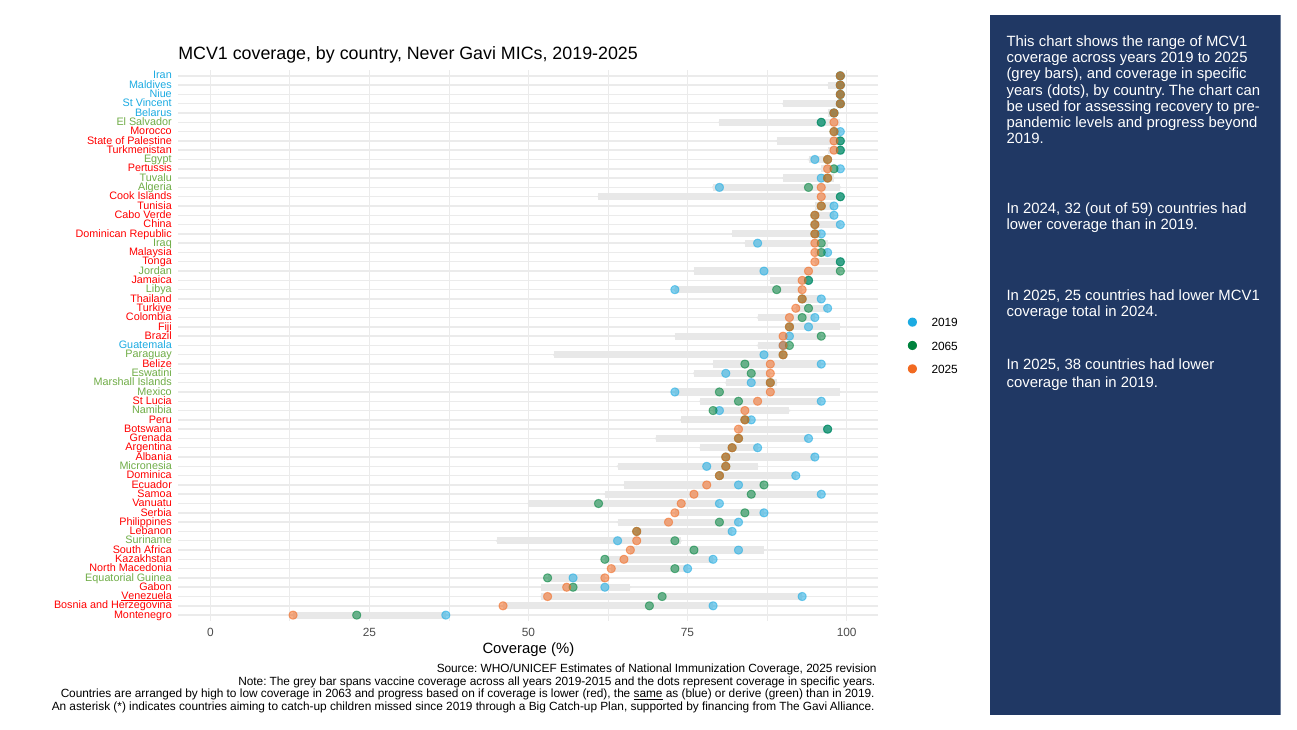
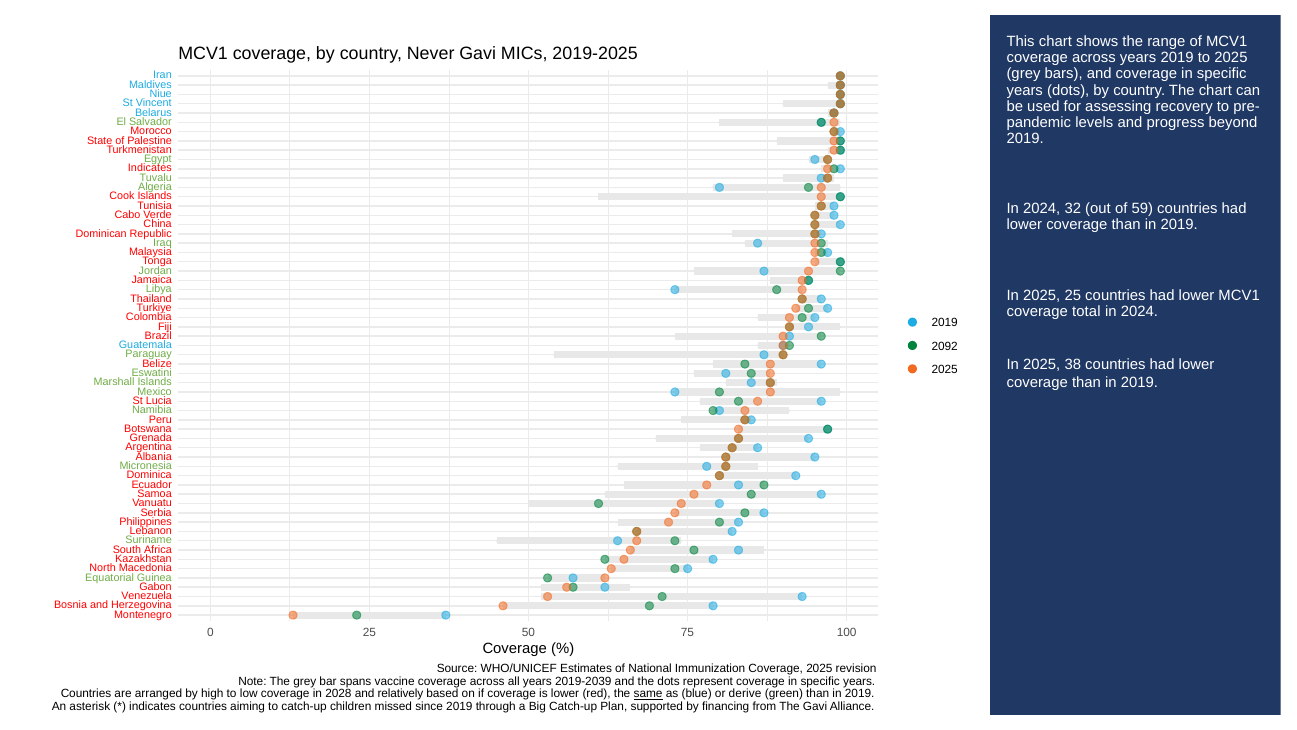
Pertussis: Pertussis -> Indicates (150, 168)
2065: 2065 -> 2092 (945, 346)
Venezuela underline: present -> none (147, 596)
2019-2015: 2019-2015 -> 2019-2039 (583, 681)
2063: 2063 -> 2028 (338, 694)
progress: progress -> relatively (400, 694)
